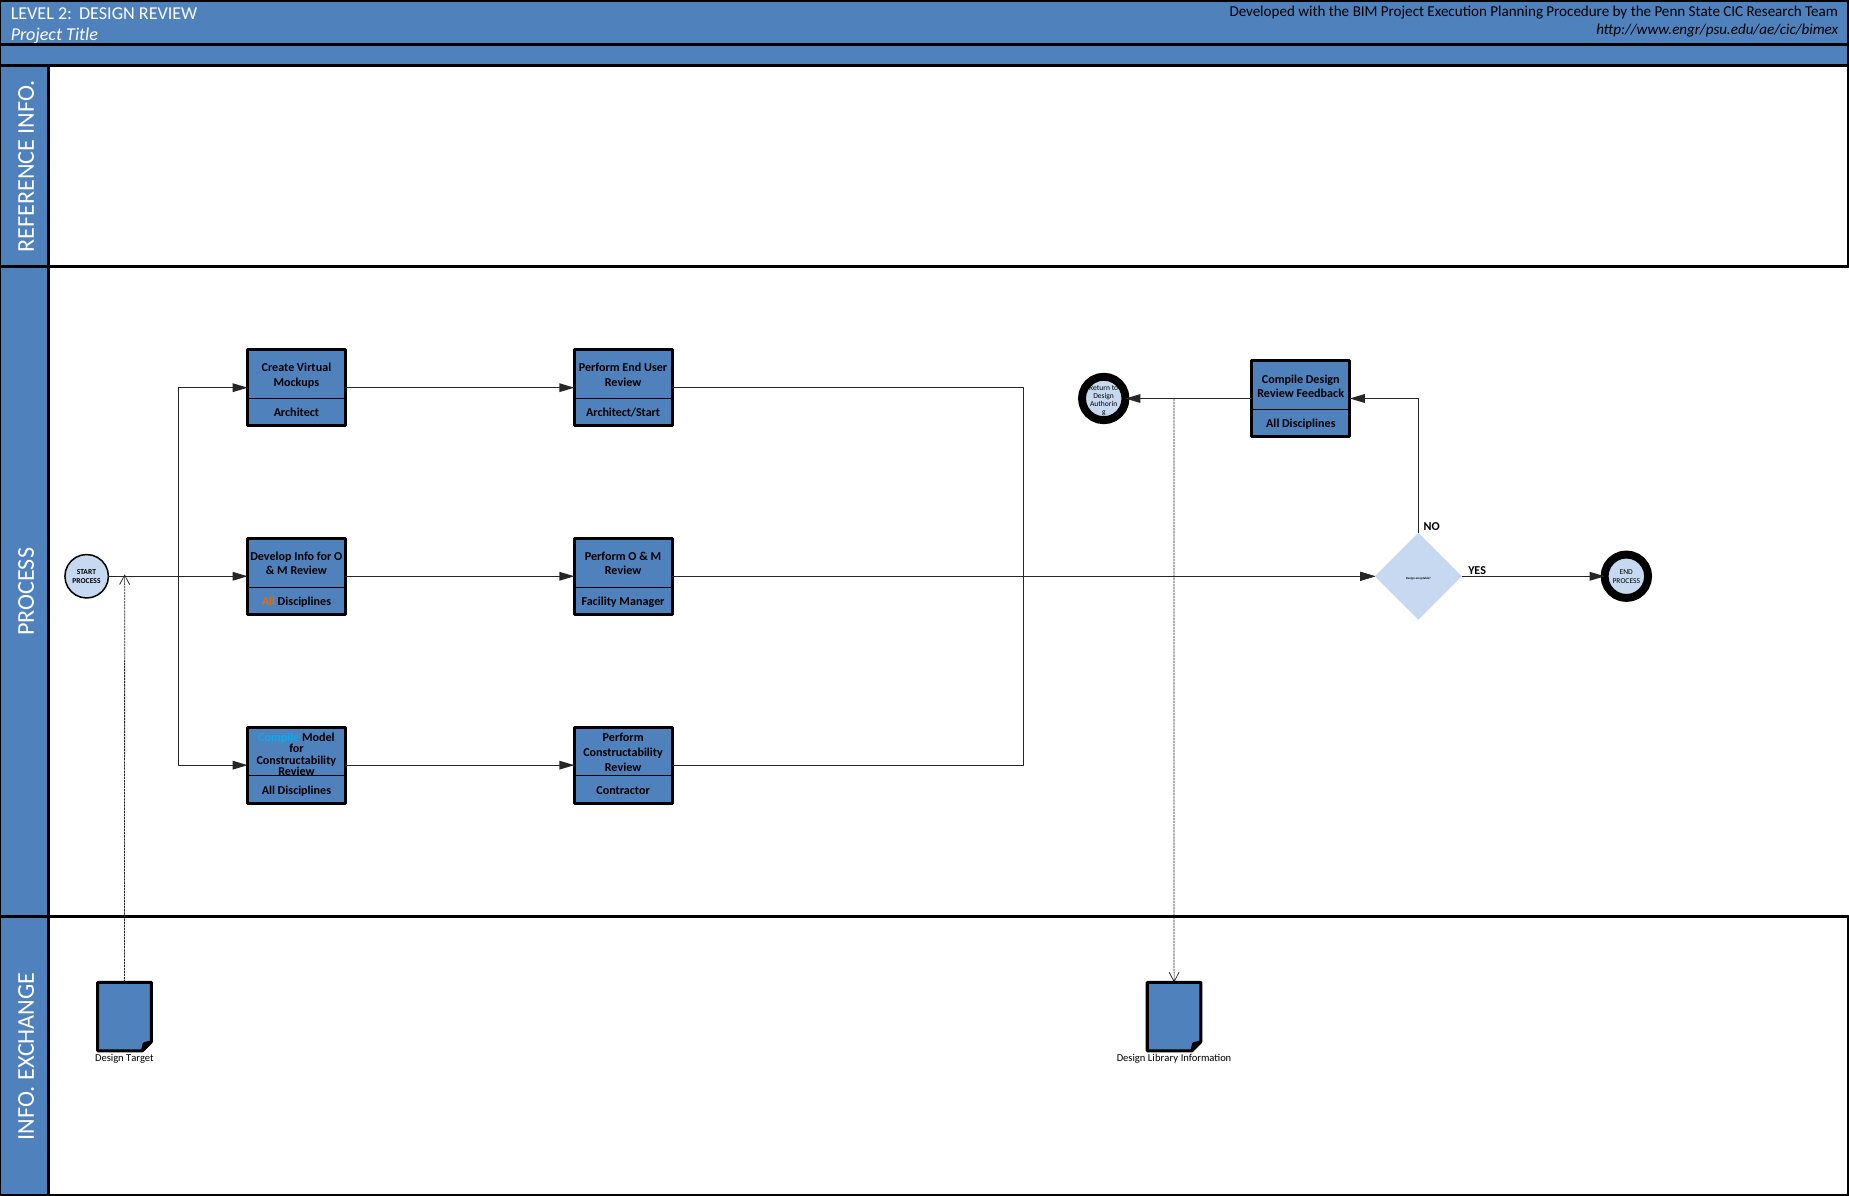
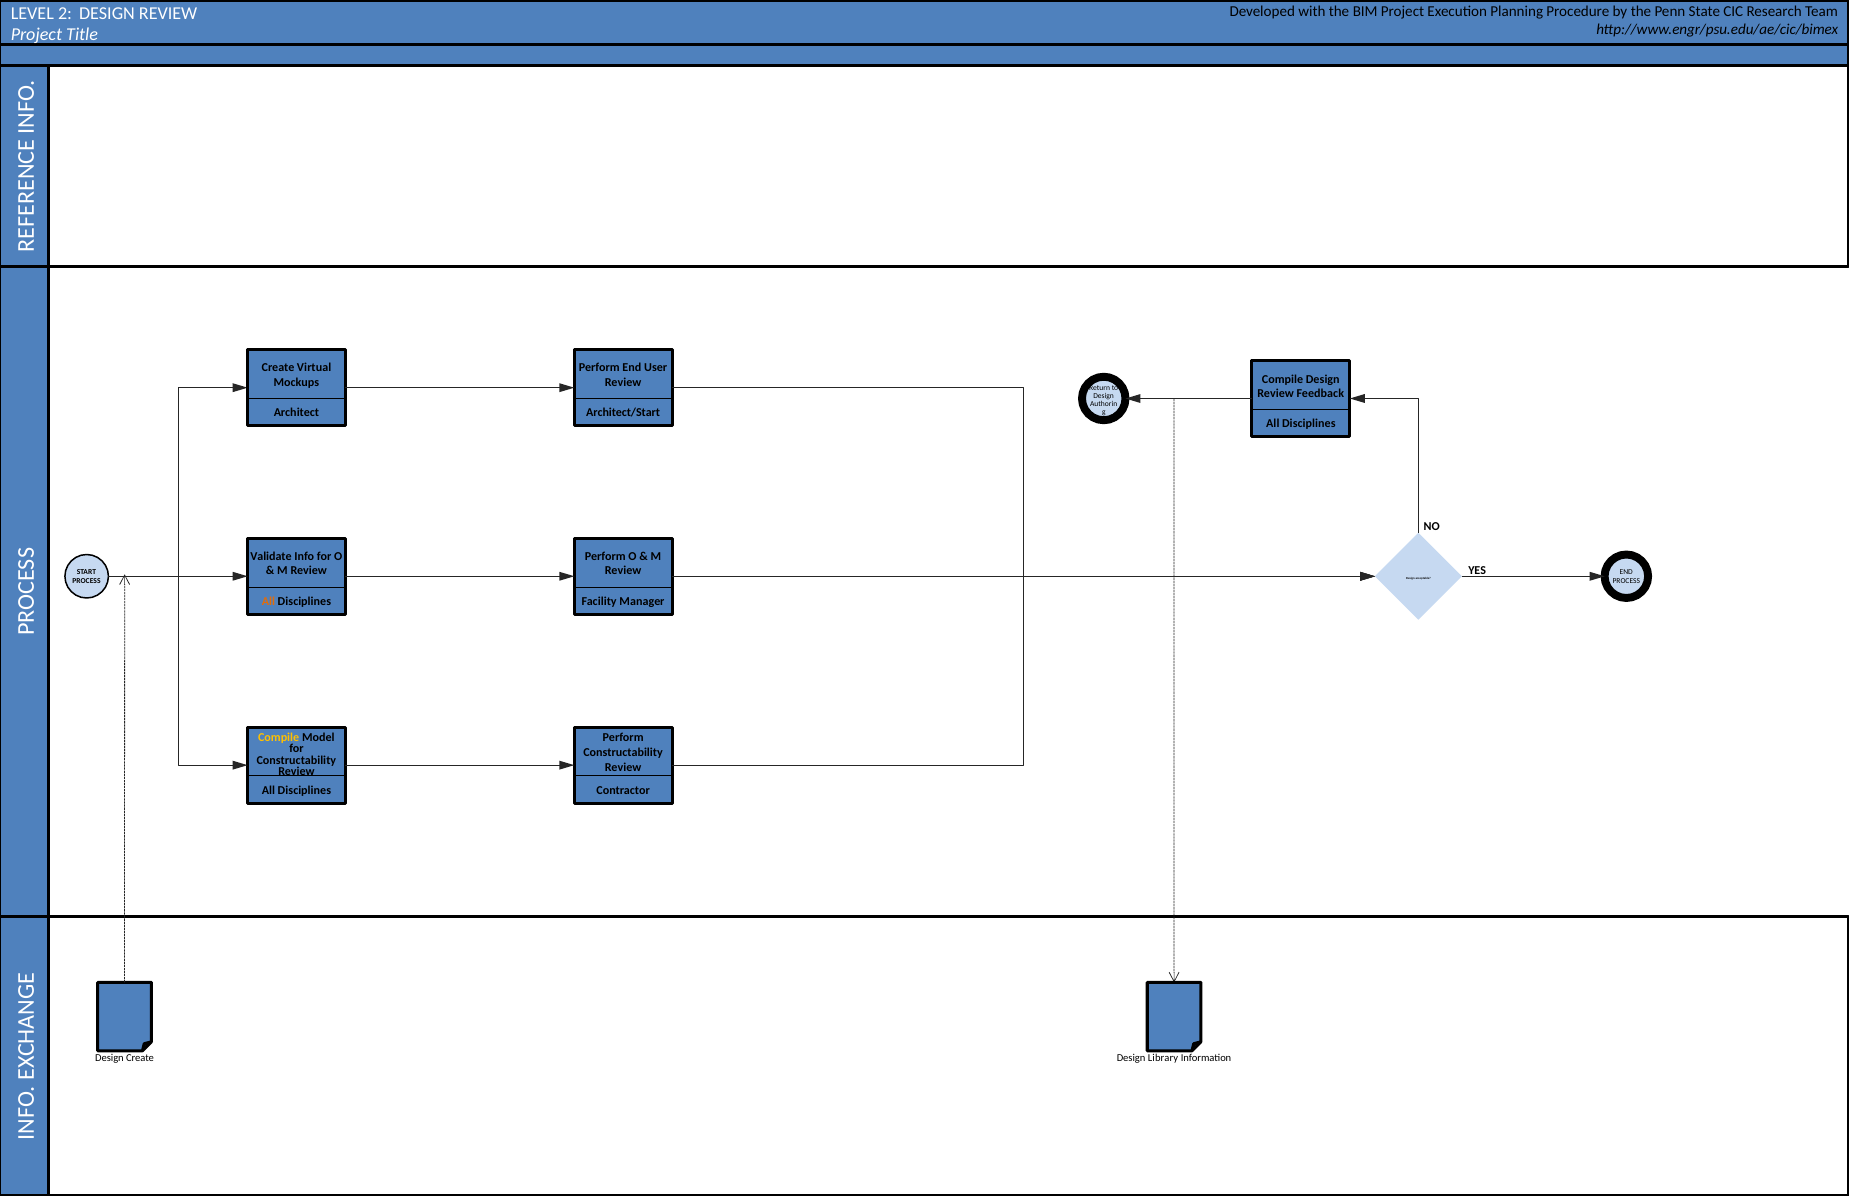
Develop: Develop -> Validate (271, 557)
Compile colour: light blue -> yellow (279, 737)
Design Target: Target -> Create (140, 1058)
